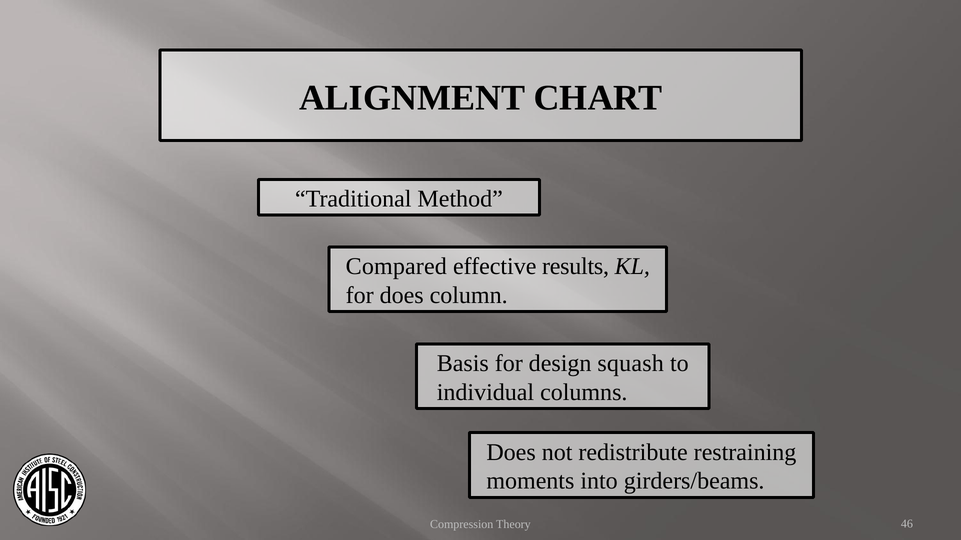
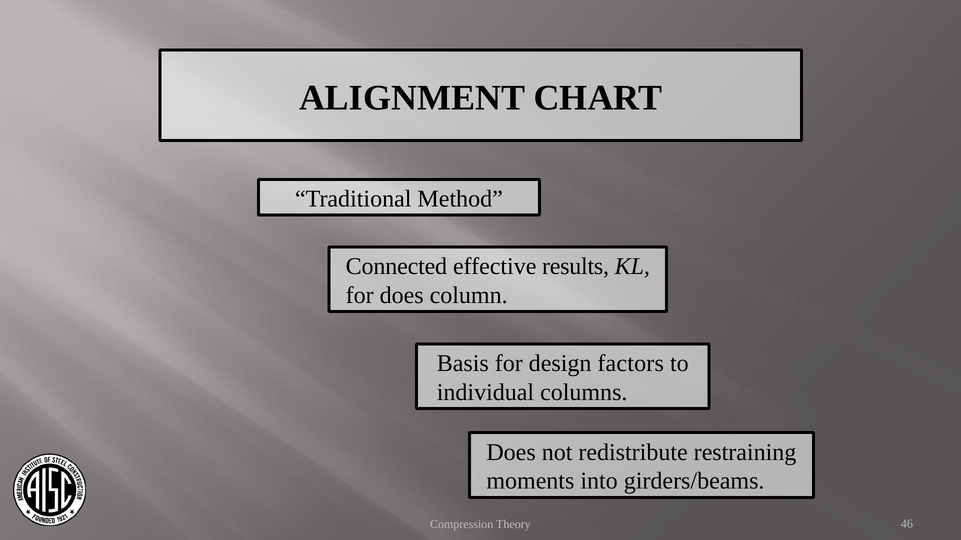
Compared: Compared -> Connected (396, 267)
squash: squash -> factors (631, 364)
